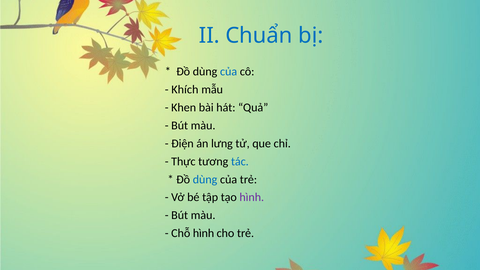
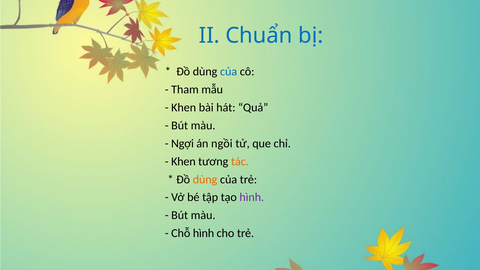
Khích: Khích -> Tham (185, 90)
Điện: Điện -> Ngợi (183, 143)
lưng: lưng -> ngồi (222, 143)
Thực: Thực -> Khen (183, 161)
tác colour: blue -> orange (240, 161)
dùng colour: blue -> orange (205, 179)
